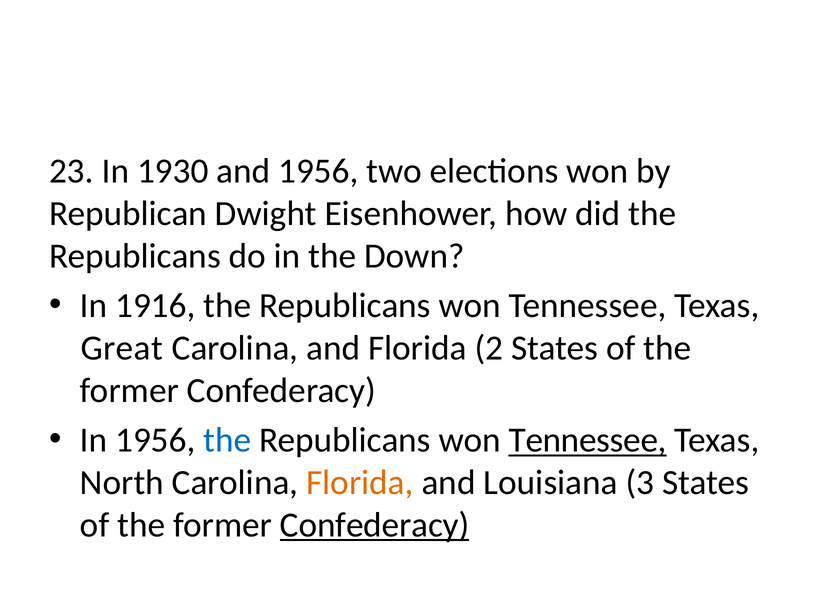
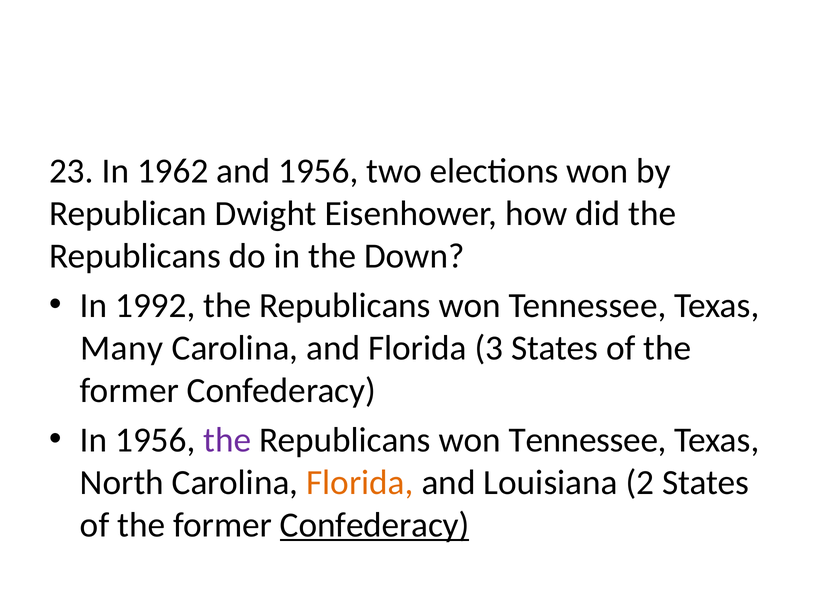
1930: 1930 -> 1962 (173, 171)
1916: 1916 -> 1992 (155, 306)
Great: Great -> Many (122, 348)
2: 2 -> 3 (489, 348)
the colour: blue -> purple (227, 440)
Tennessee underline: present -> none (588, 440)
3: 3 -> 2 (640, 483)
